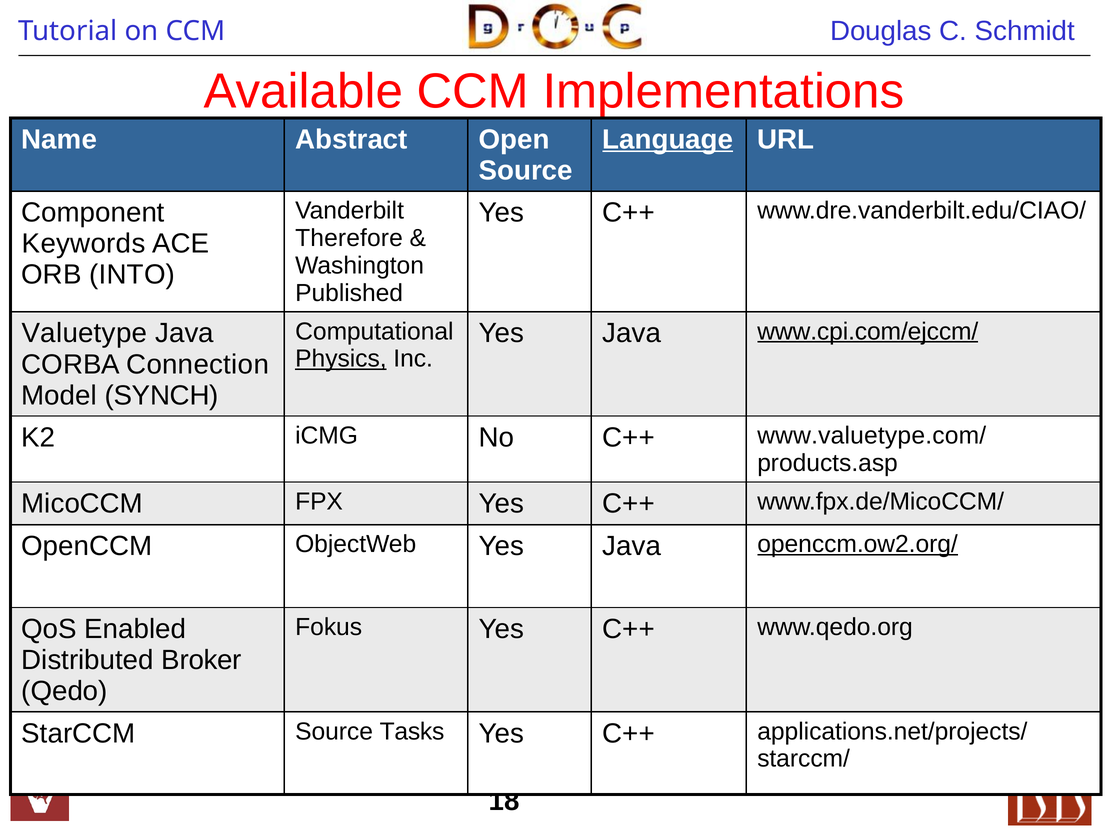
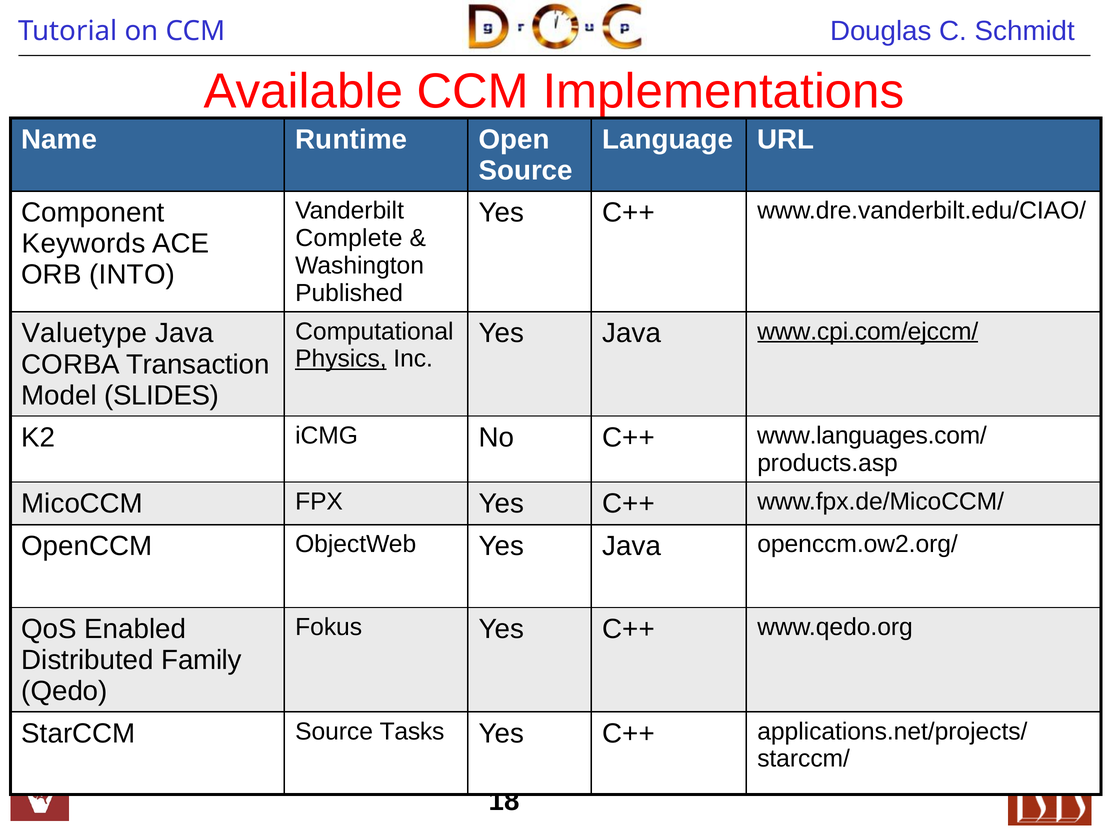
Abstract: Abstract -> Runtime (351, 139)
Language underline: present -> none (668, 139)
Therefore: Therefore -> Complete (349, 238)
Connection: Connection -> Transaction (198, 364)
SYNCH: SYNCH -> SLIDES (162, 395)
www.valuetype.com/: www.valuetype.com/ -> www.languages.com/ (872, 436)
openccm.ow2.org/ underline: present -> none (858, 544)
Broker: Broker -> Family (202, 660)
